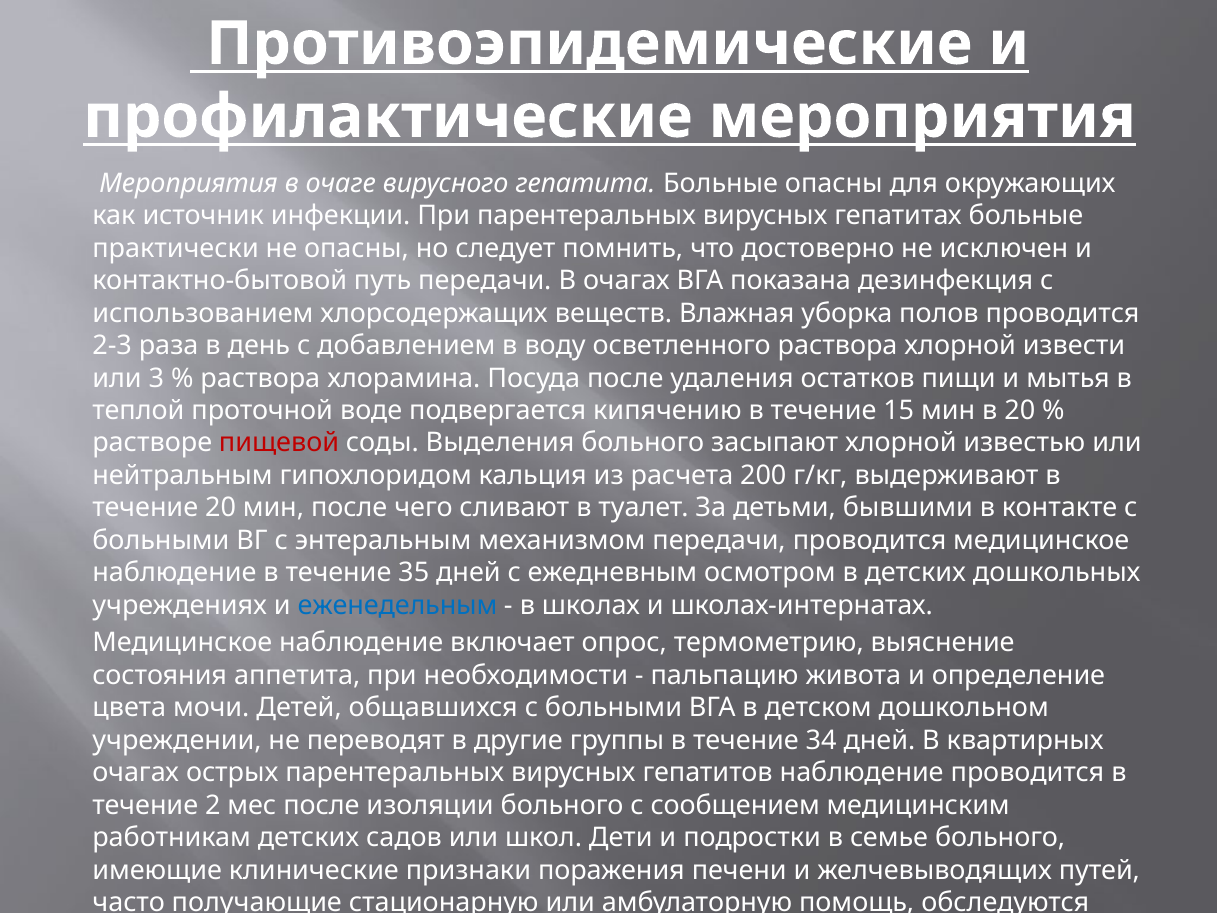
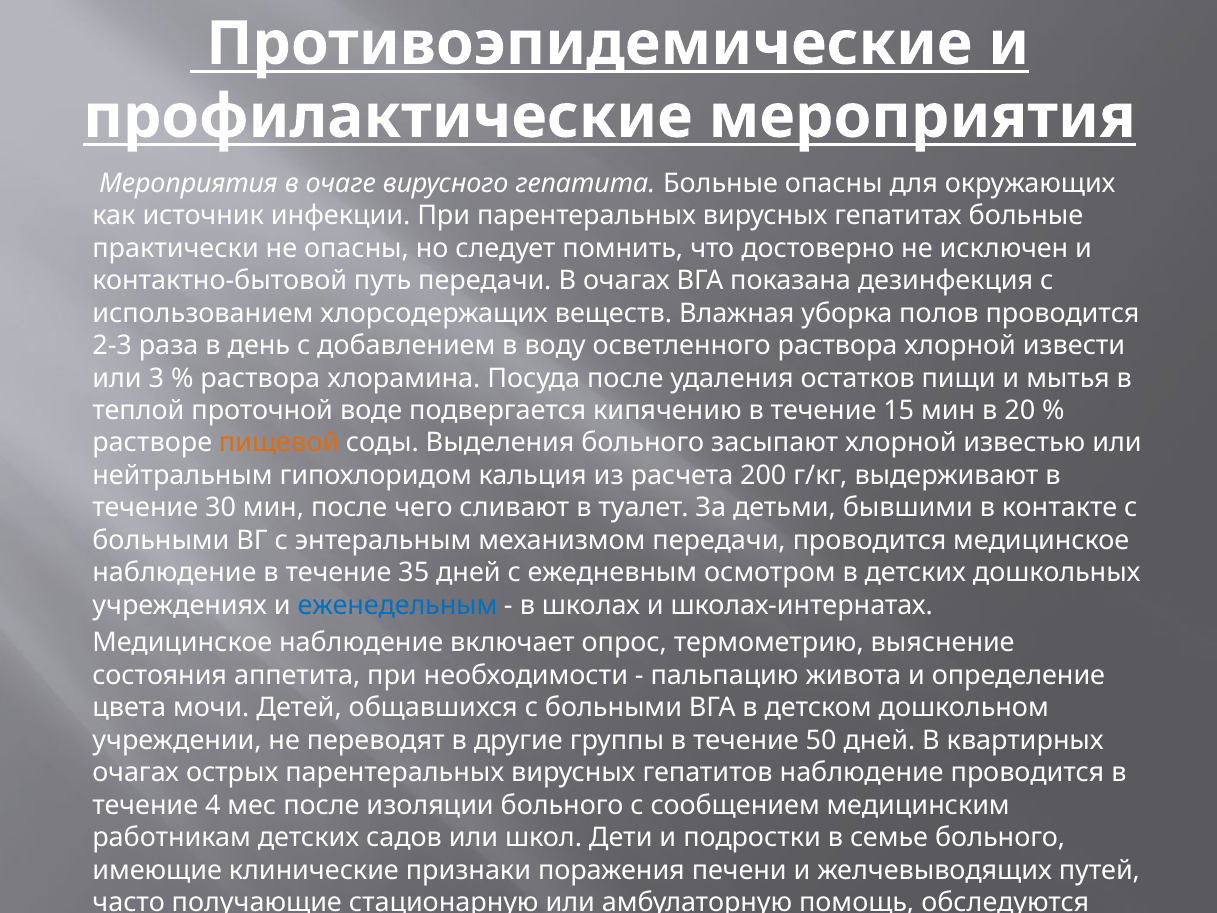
пищевой colour: red -> orange (279, 443)
течение 20: 20 -> 30 (221, 508)
34: 34 -> 50 (821, 740)
2: 2 -> 4 (213, 805)
